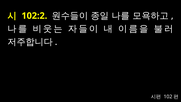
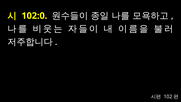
102:2: 102:2 -> 102:0 (34, 16)
